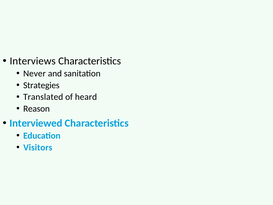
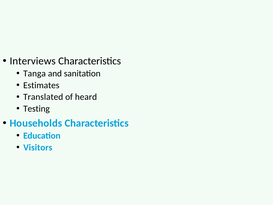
Never: Never -> Tanga (35, 73)
Strategies: Strategies -> Estimates (41, 85)
Reason: Reason -> Testing (36, 109)
Interviewed: Interviewed -> Households (36, 123)
